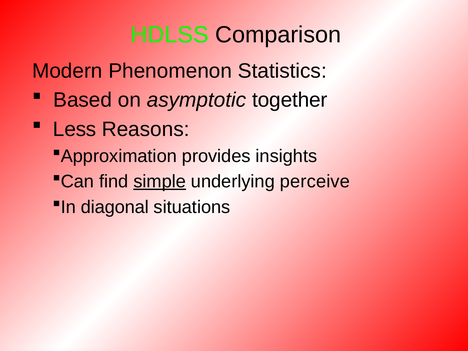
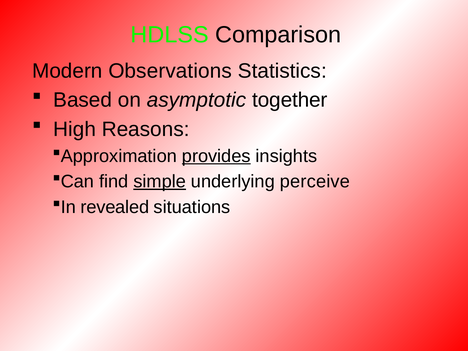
Phenomenon: Phenomenon -> Observations (170, 71)
Less: Less -> High (75, 129)
provides underline: none -> present (216, 156)
diagonal: diagonal -> revealed (115, 207)
